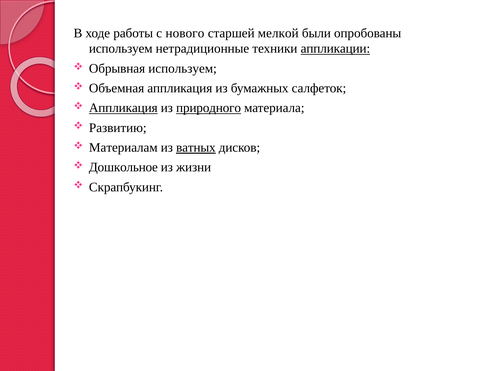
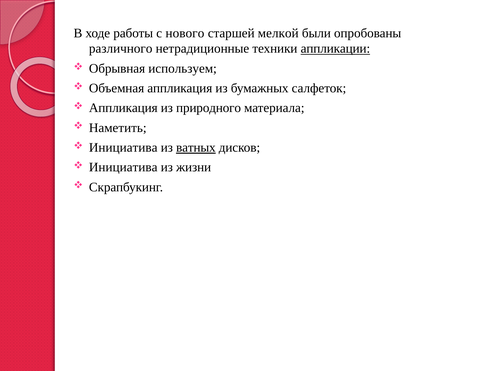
используем: используем -> различного (121, 49)
Аппликация underline: present -> none (123, 108)
природного underline: present -> none (209, 108)
Развитию: Развитию -> Наметить (118, 128)
Материалам: Материалам -> Инициатива (123, 148)
Дошкольное: Дошкольное -> Инициатива (123, 167)
